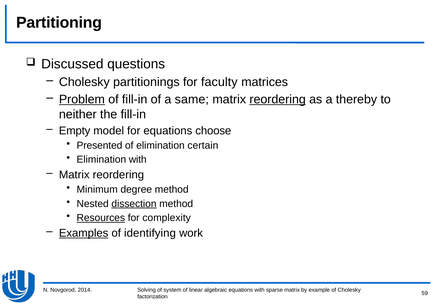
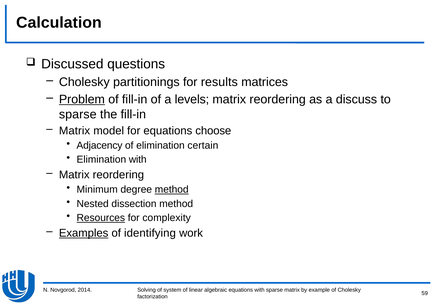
Partitioning: Partitioning -> Calculation (59, 23)
faculty: faculty -> results (219, 82)
same: same -> levels (192, 99)
reordering underline: present -> none (278, 99)
thereby: thereby -> discuss (356, 99)
neither: neither -> sparse (78, 114)
Empty: Empty -> Matrix (75, 131)
Presented: Presented -> Adjacency (100, 145)
method underline: none -> present (172, 189)
dissection underline: present -> none (134, 204)
